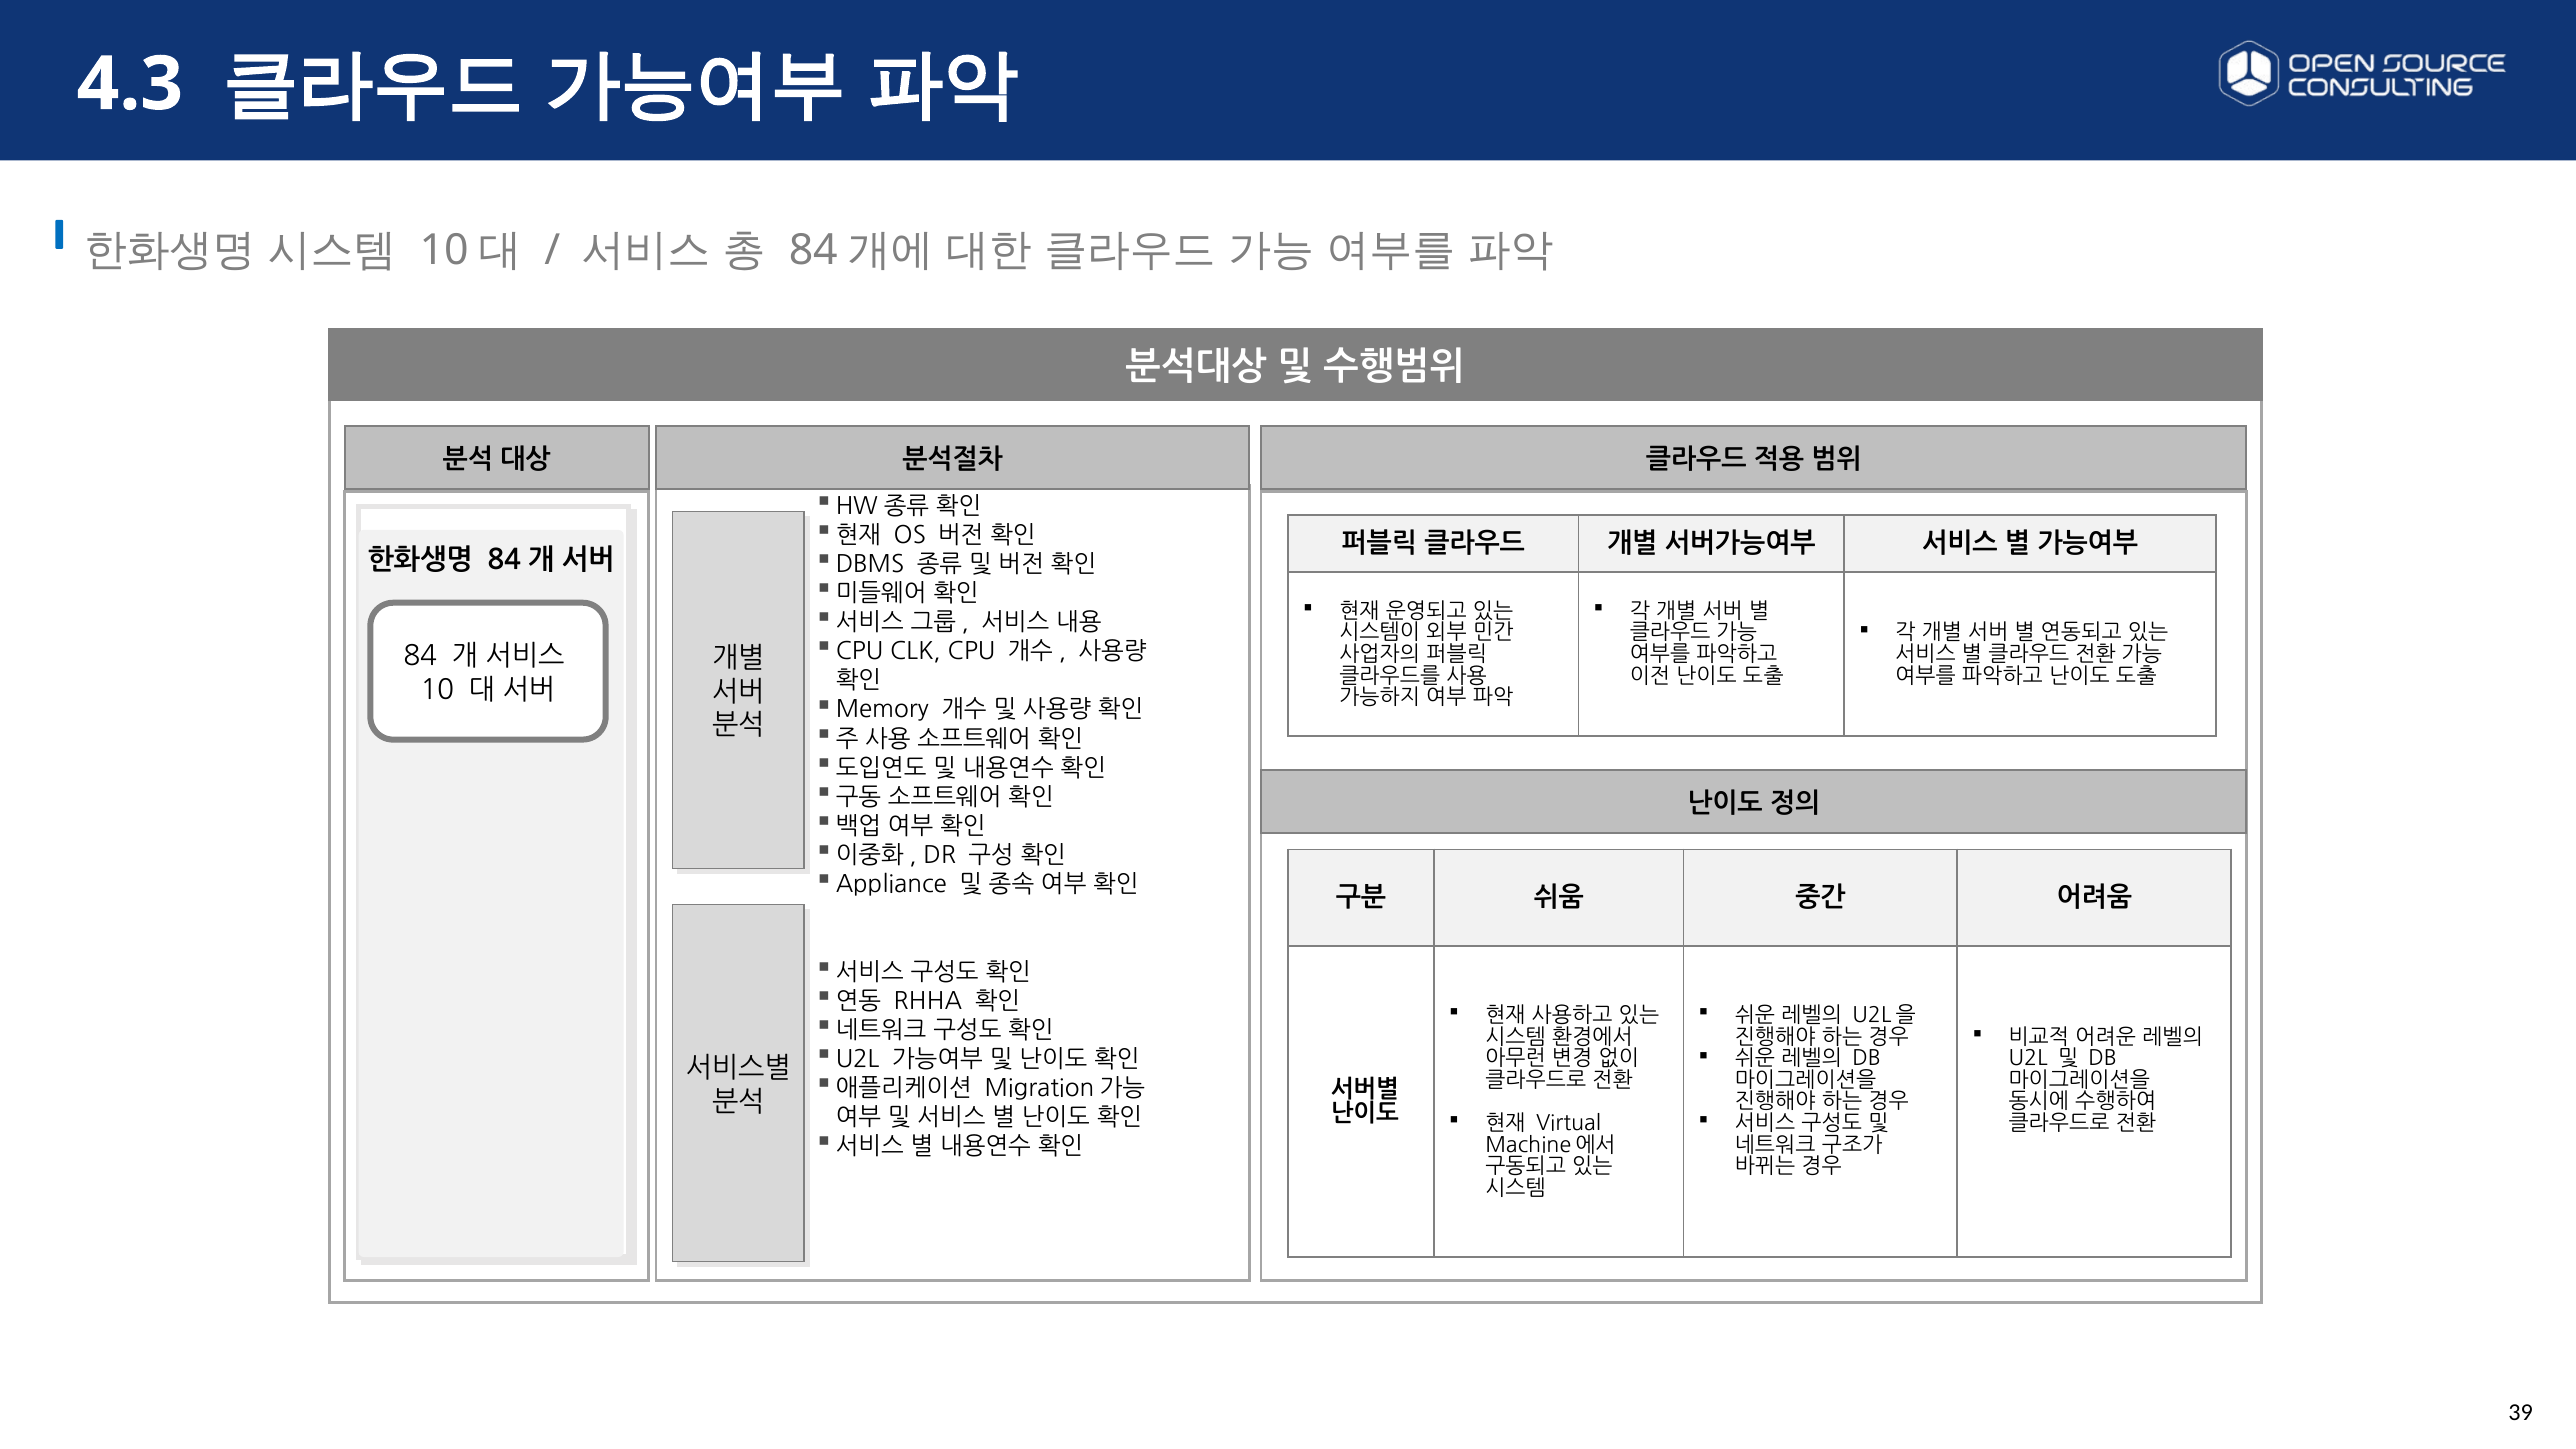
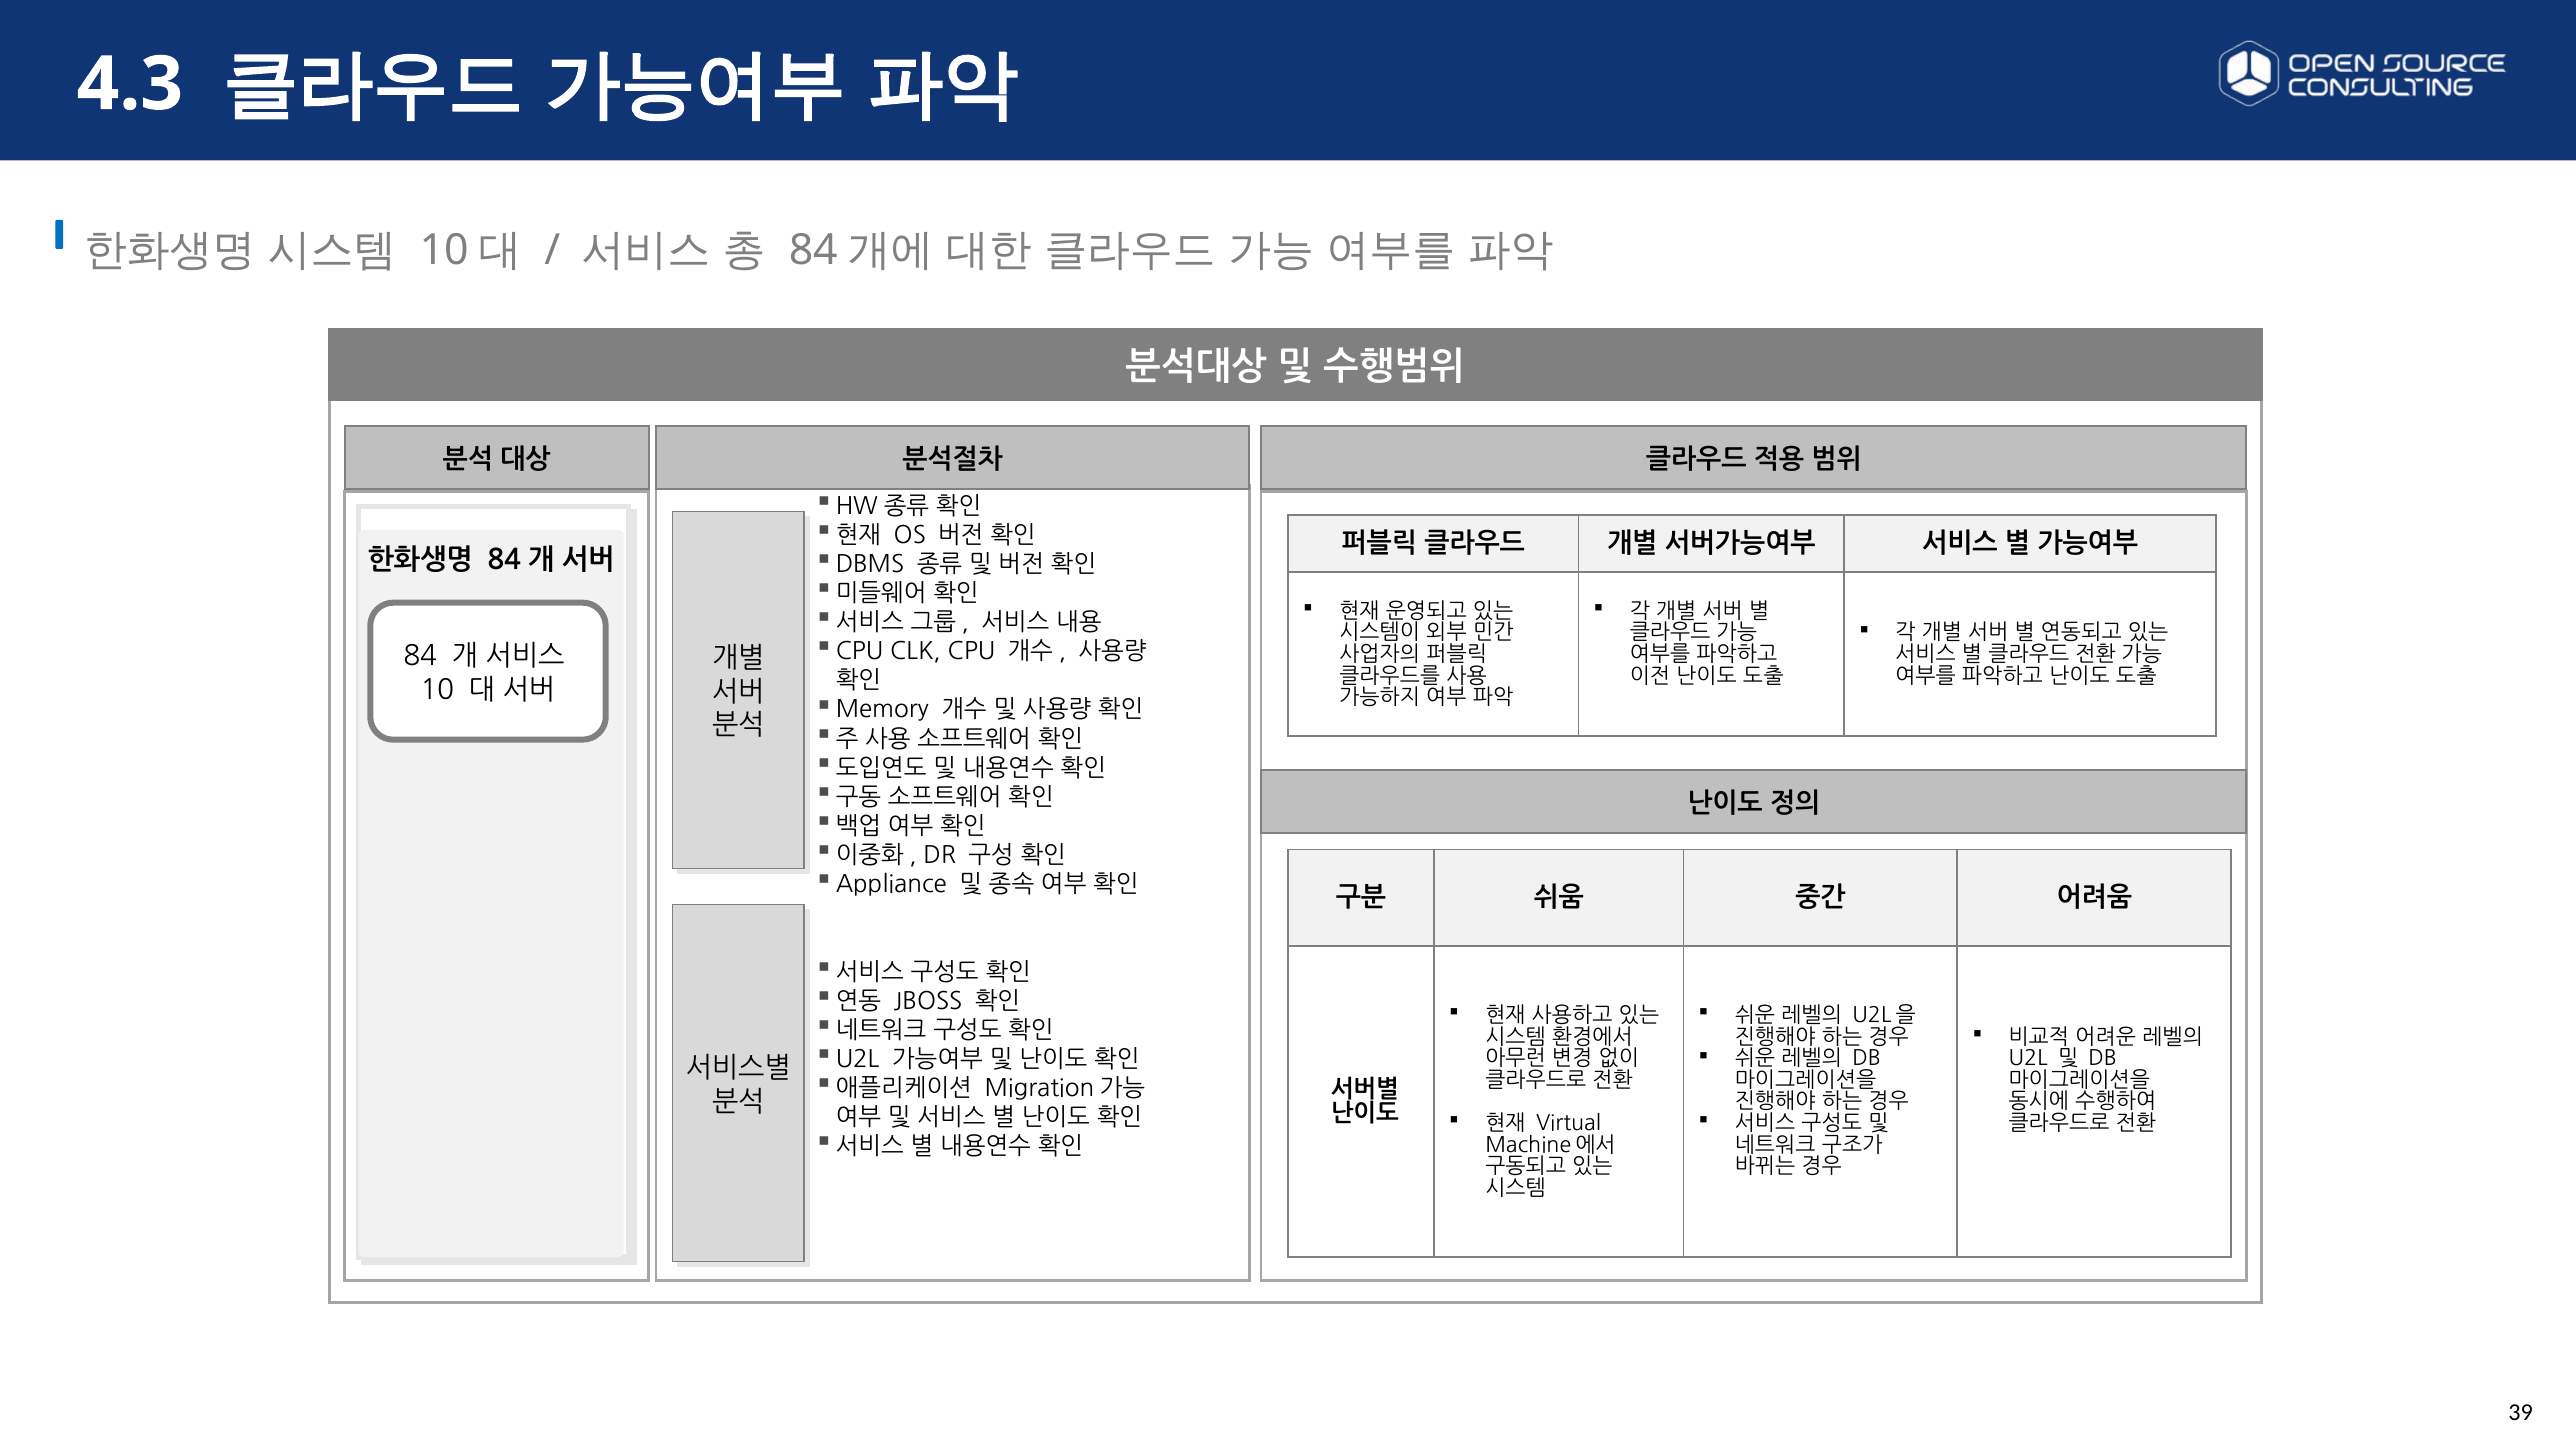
RHHA: RHHA -> JBOSS (928, 1001)
